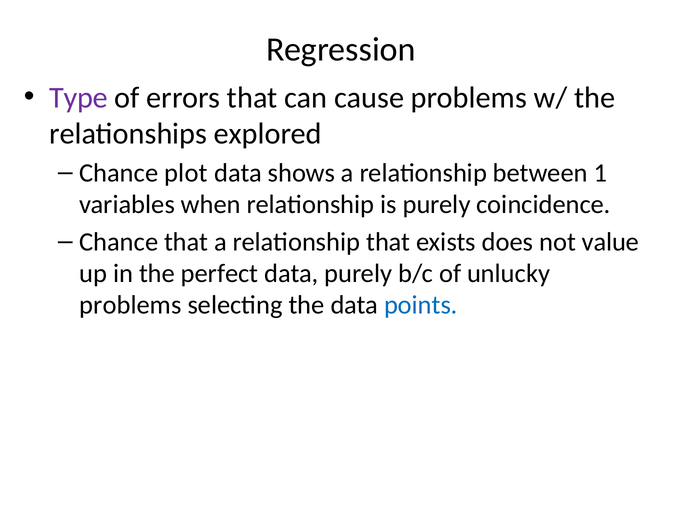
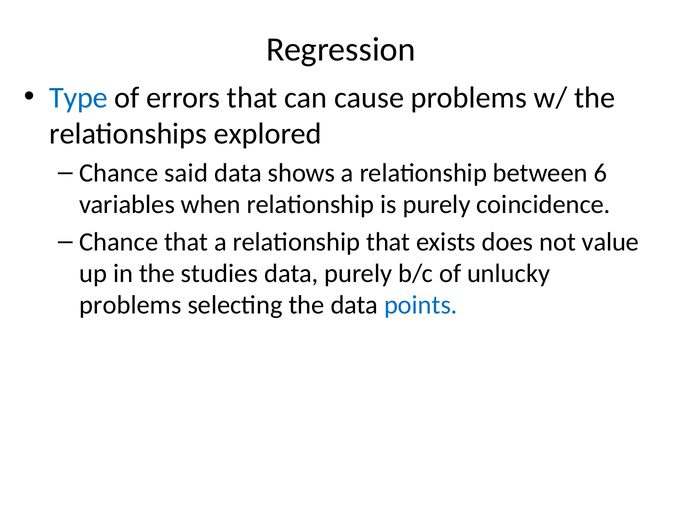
Type colour: purple -> blue (79, 98)
plot: plot -> said (186, 173)
1: 1 -> 6 (600, 173)
perfect: perfect -> studies (220, 274)
